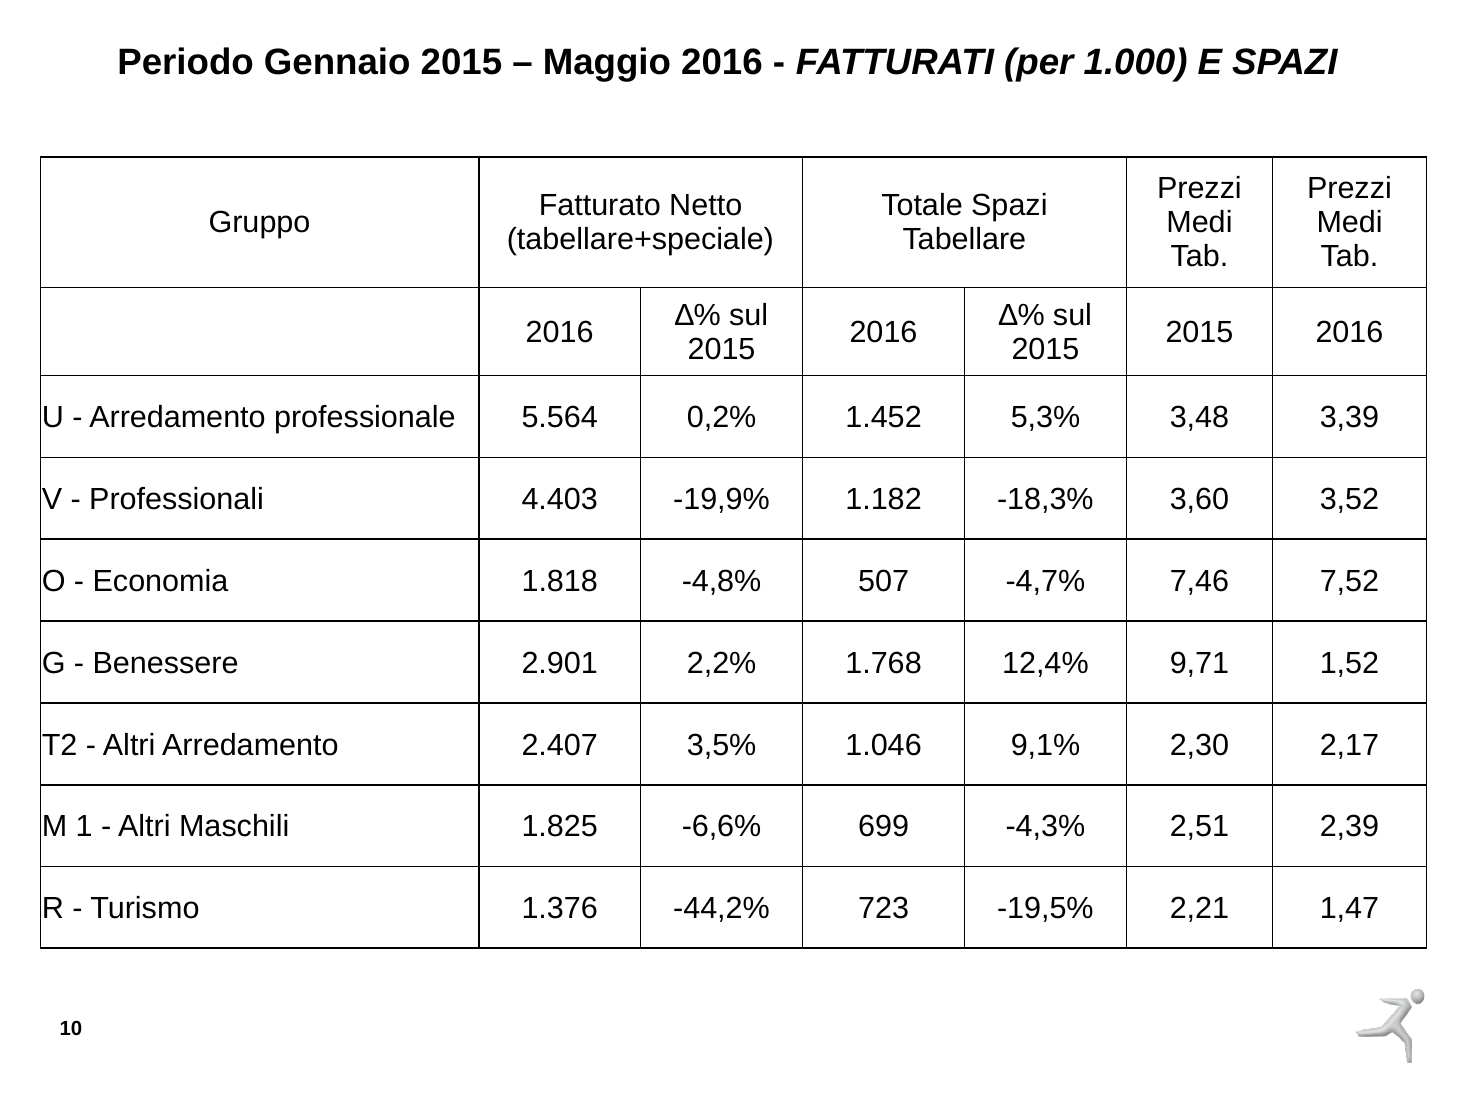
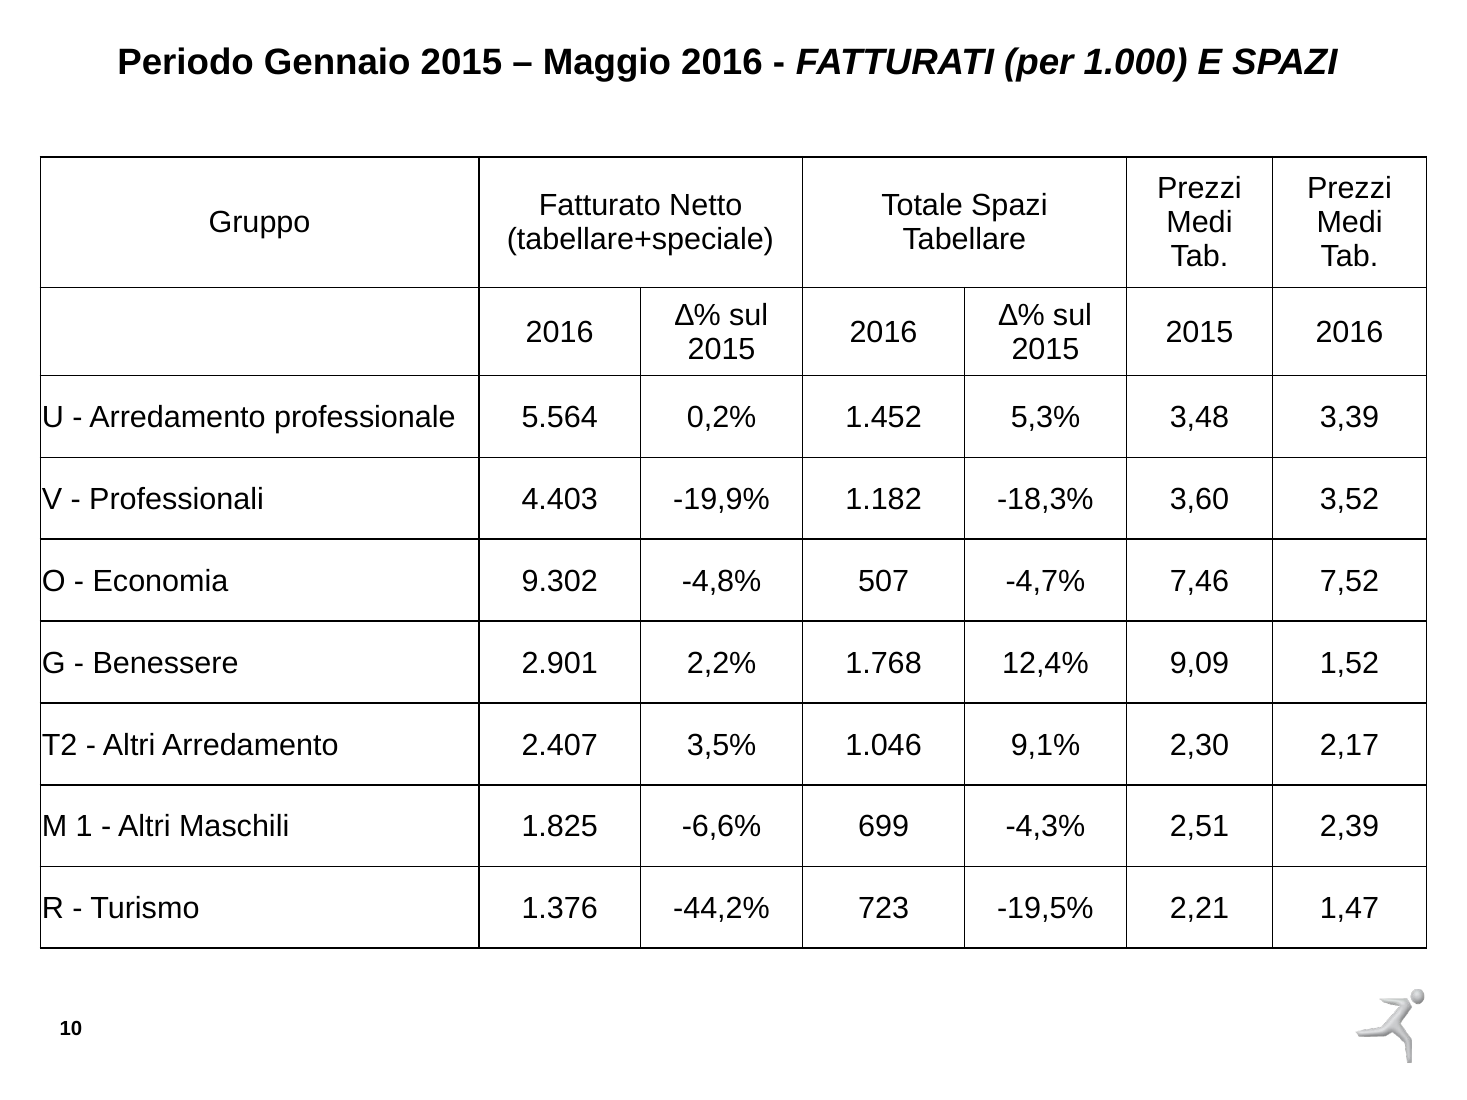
1.818: 1.818 -> 9.302 (560, 582)
9,71: 9,71 -> 9,09 (1199, 663)
